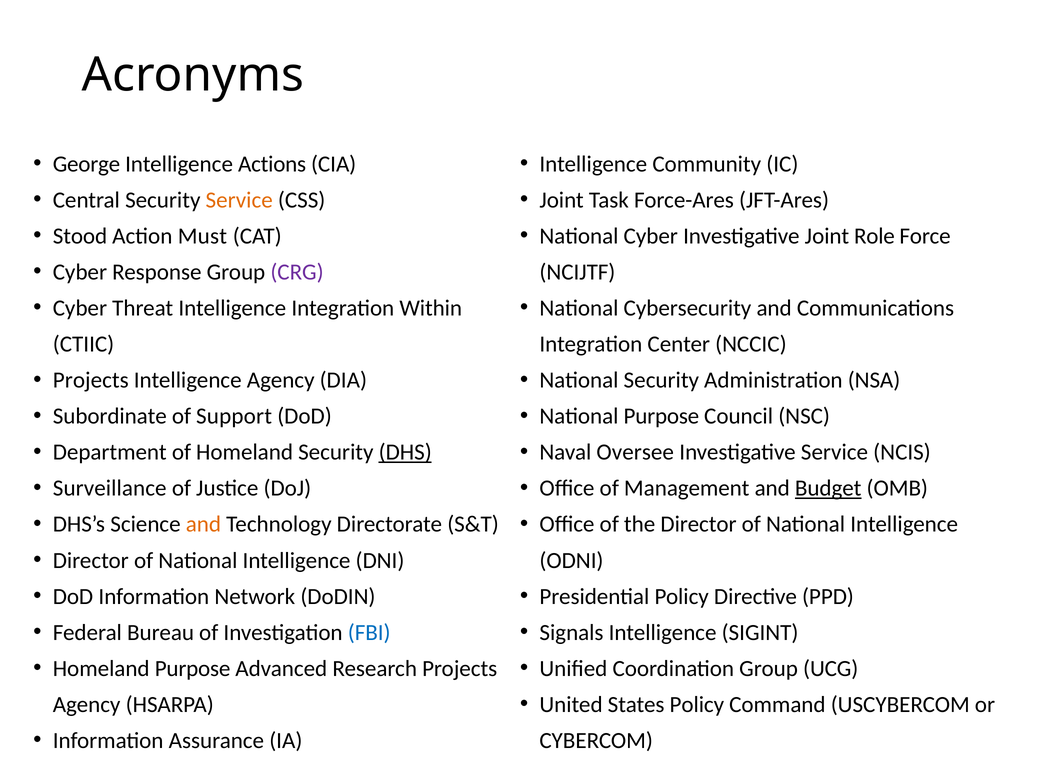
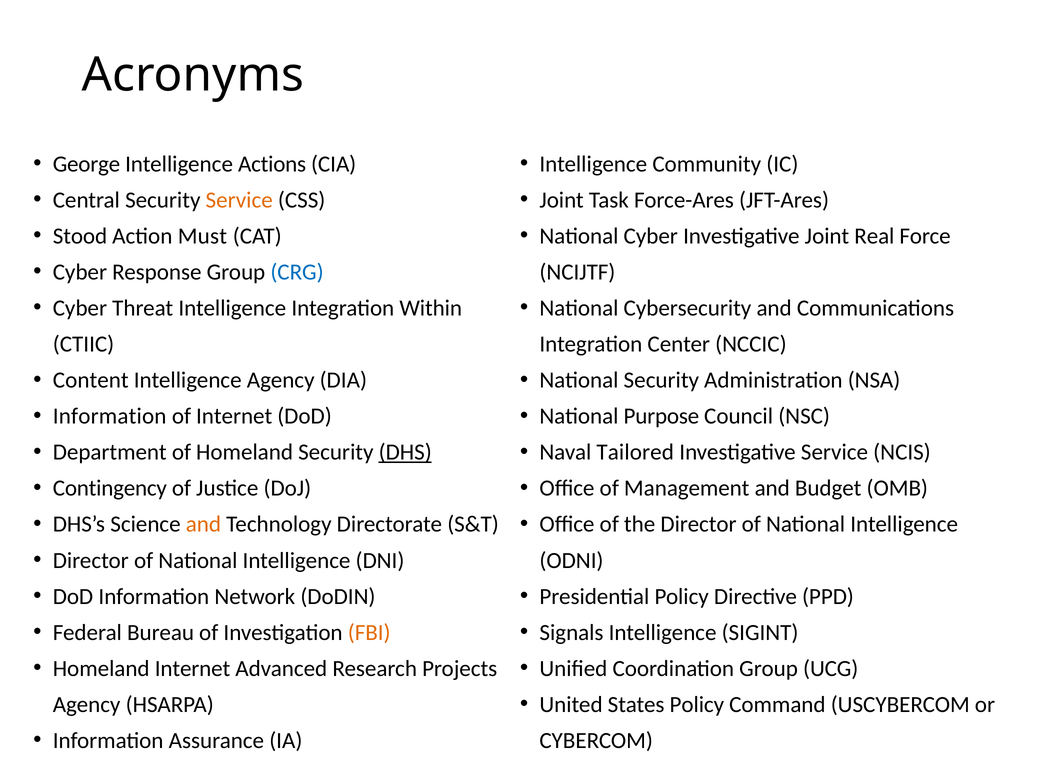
Role: Role -> Real (874, 236)
CRG colour: purple -> blue (297, 272)
Projects: Projects -> Content (91, 380)
Subordinate: Subordinate -> Information (110, 416)
of Support: Support -> Internet (234, 416)
Oversee: Oversee -> Tailored (635, 452)
Surveillance: Surveillance -> Contingency (110, 488)
Budget underline: present -> none (828, 488)
FBI colour: blue -> orange (369, 632)
Homeland Purpose: Purpose -> Internet (193, 669)
